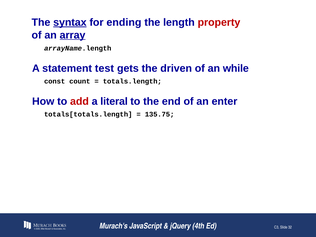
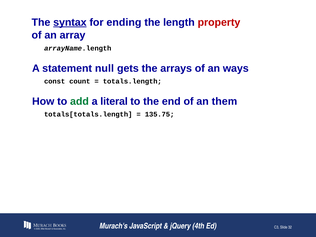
array underline: present -> none (73, 35)
test: test -> null (104, 68)
driven: driven -> arrays (176, 68)
while: while -> ways (236, 68)
add colour: red -> green (79, 101)
enter: enter -> them (224, 101)
